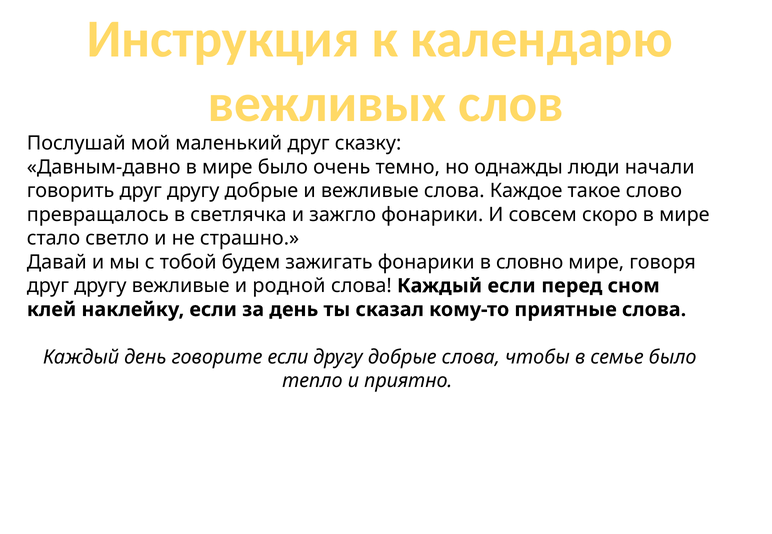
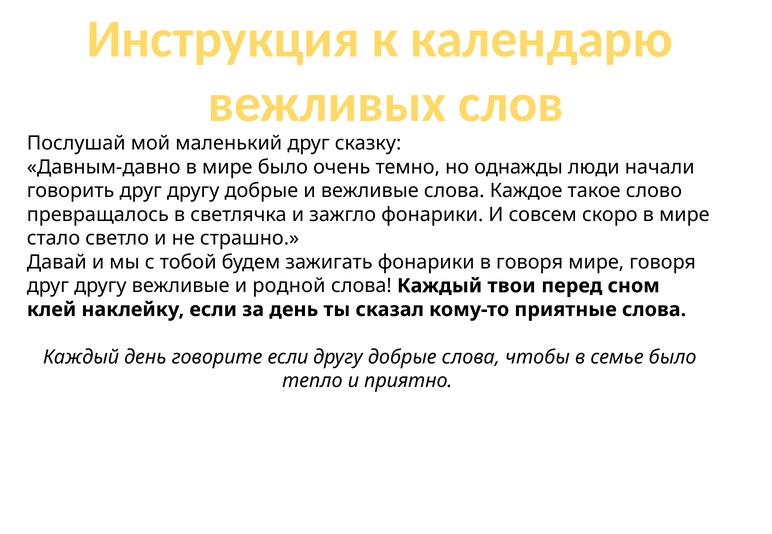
в словно: словно -> говоря (530, 262)
Каждый если: если -> твои (512, 286)
